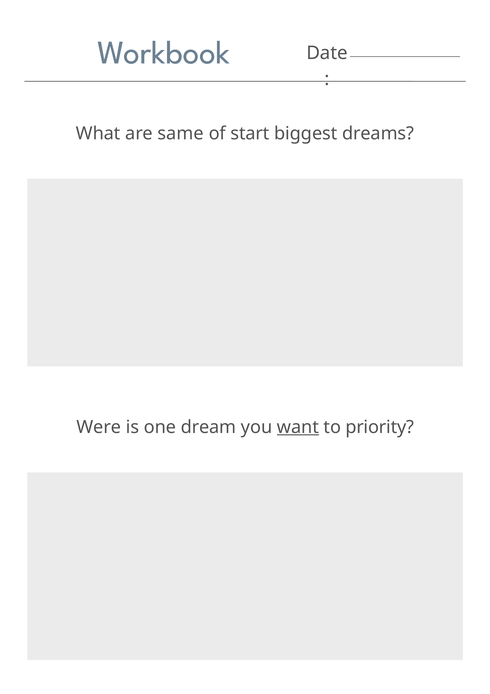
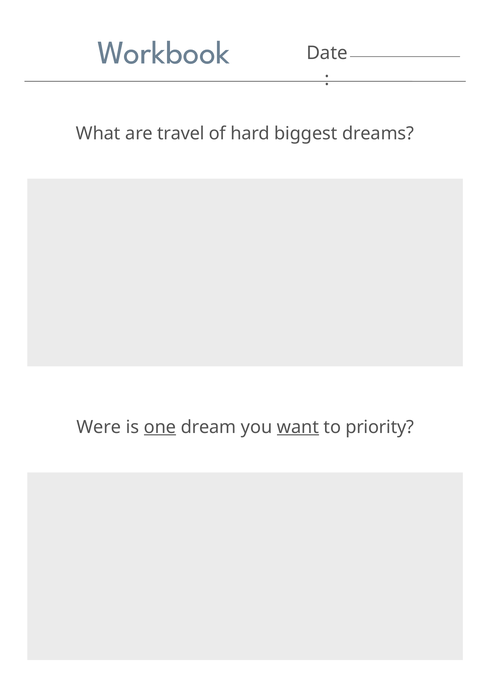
same: same -> travel (181, 133)
start: start -> hard (250, 133)
one underline: none -> present (160, 427)
